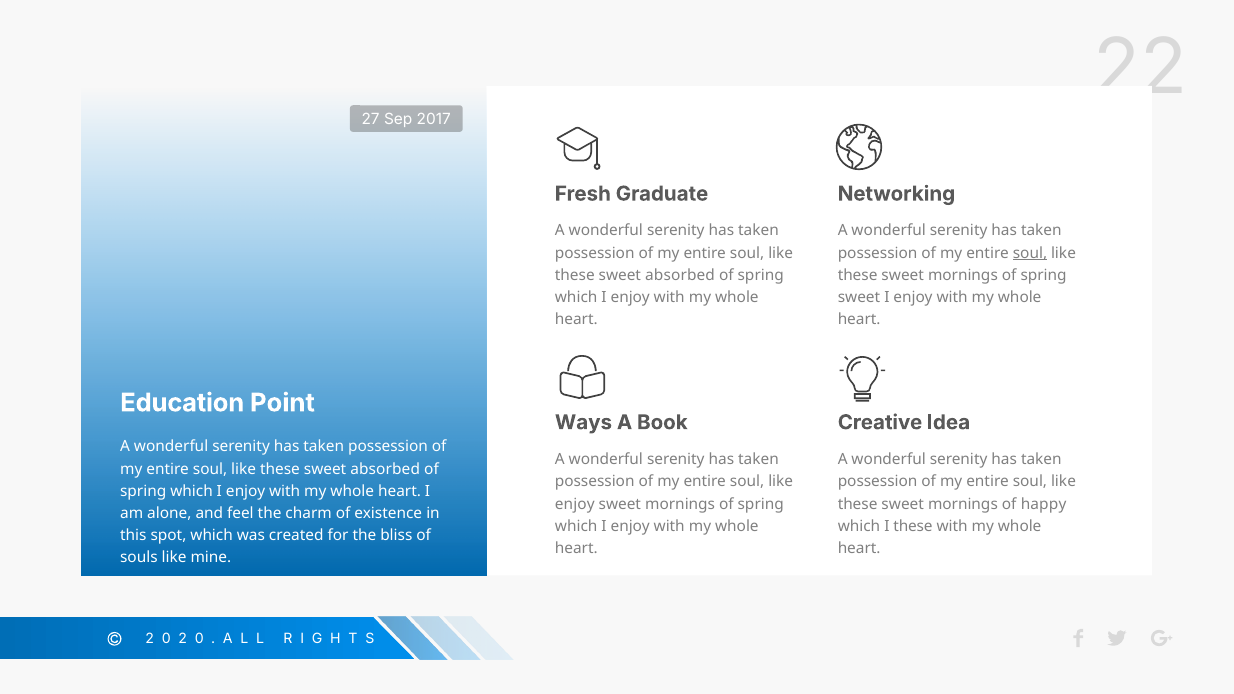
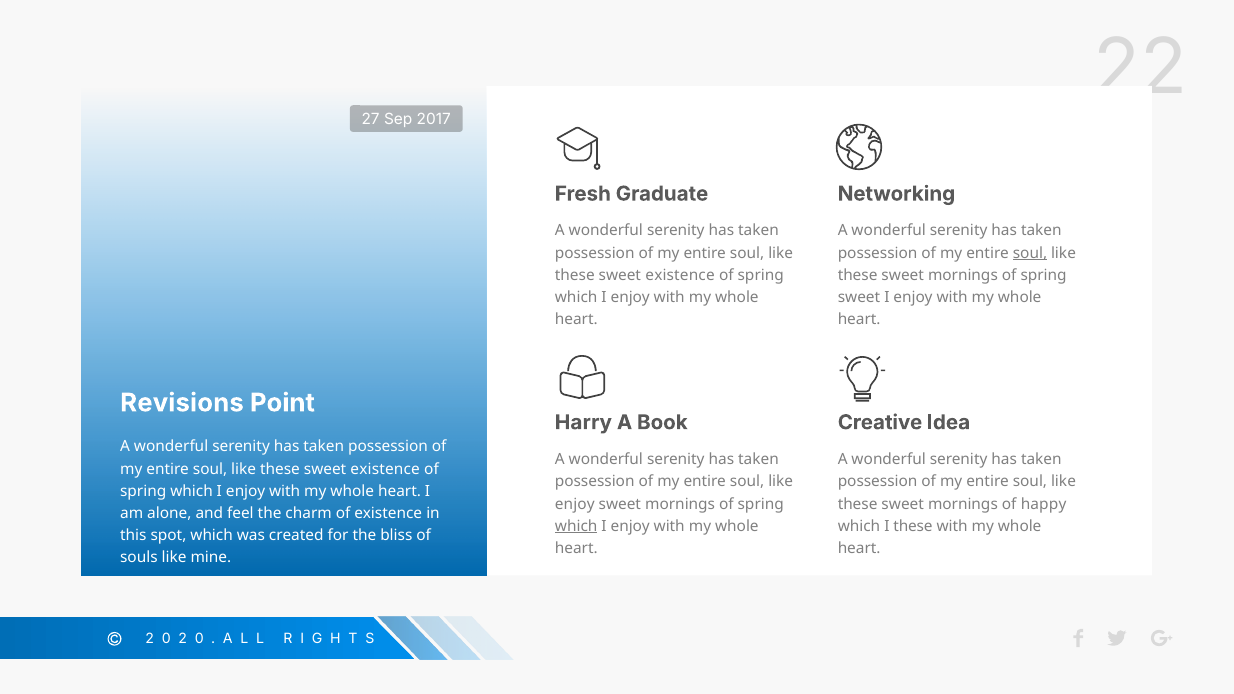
absorbed: absorbed -> existence (680, 275)
Education: Education -> Revisions (182, 403)
Ways: Ways -> Harry (583, 423)
absorbed: absorbed -> existence (385, 469)
which underline: none -> present (576, 526)
